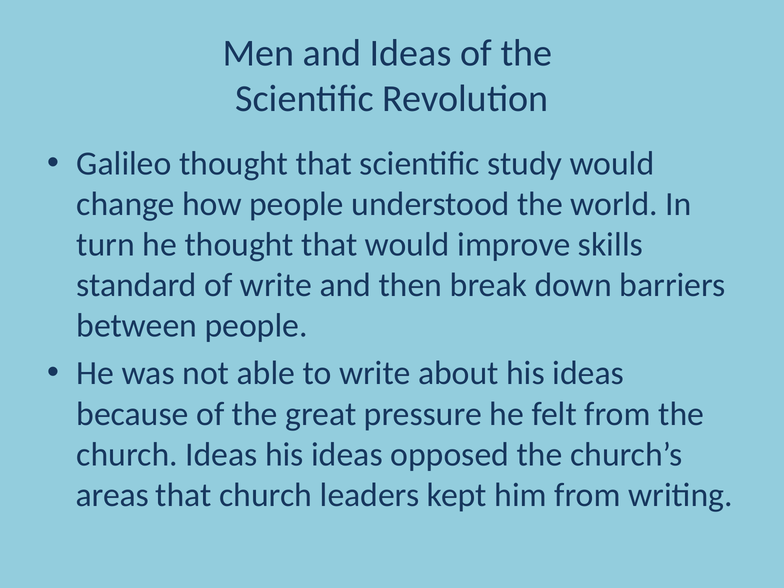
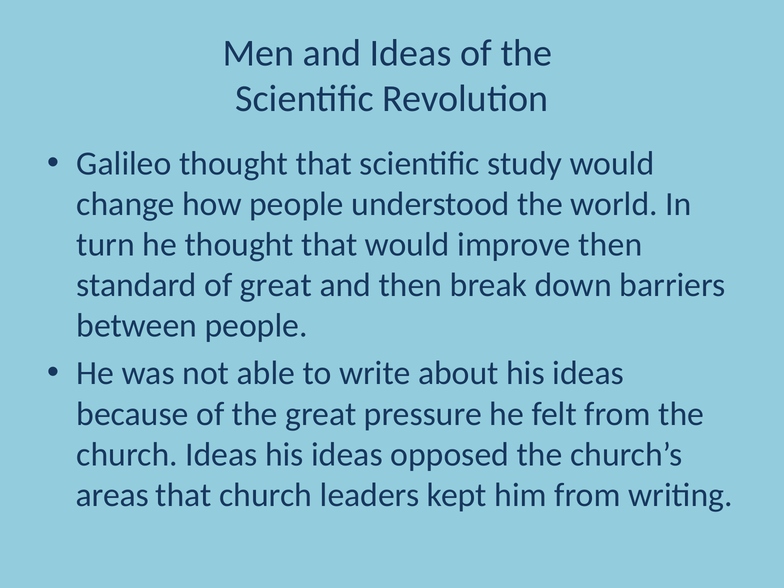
improve skills: skills -> then (610, 245)
of write: write -> great (276, 285)
